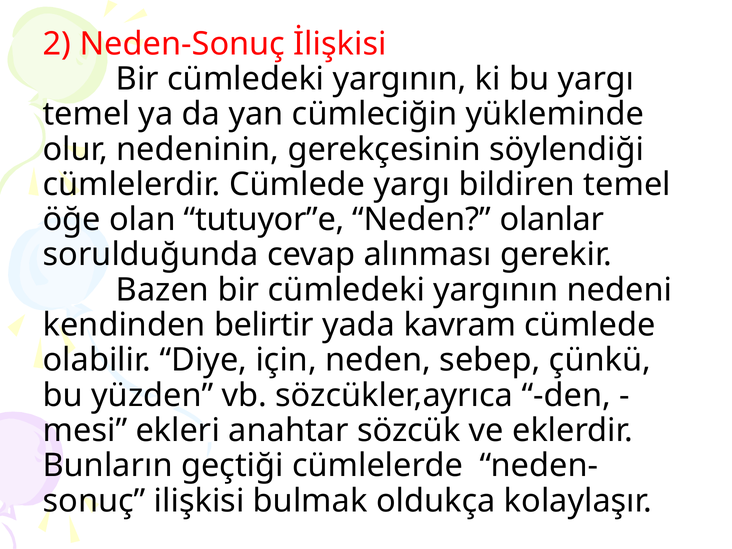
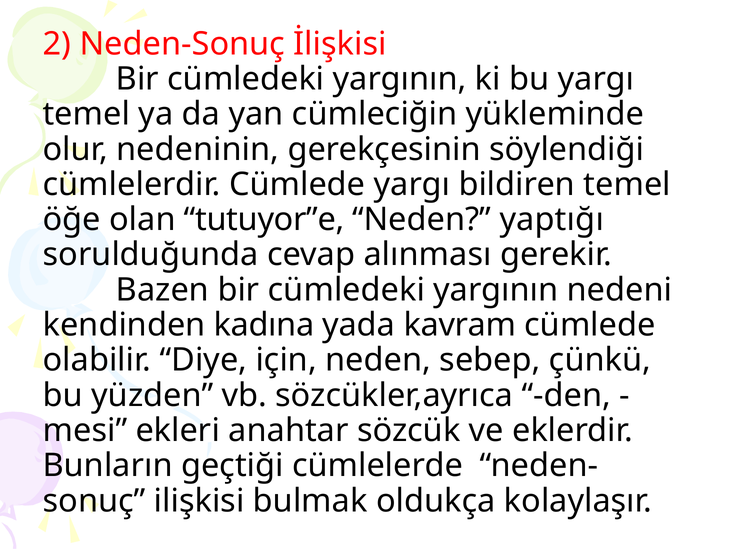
olanlar: olanlar -> yaptığı (552, 220)
belirtir: belirtir -> kadına (264, 325)
